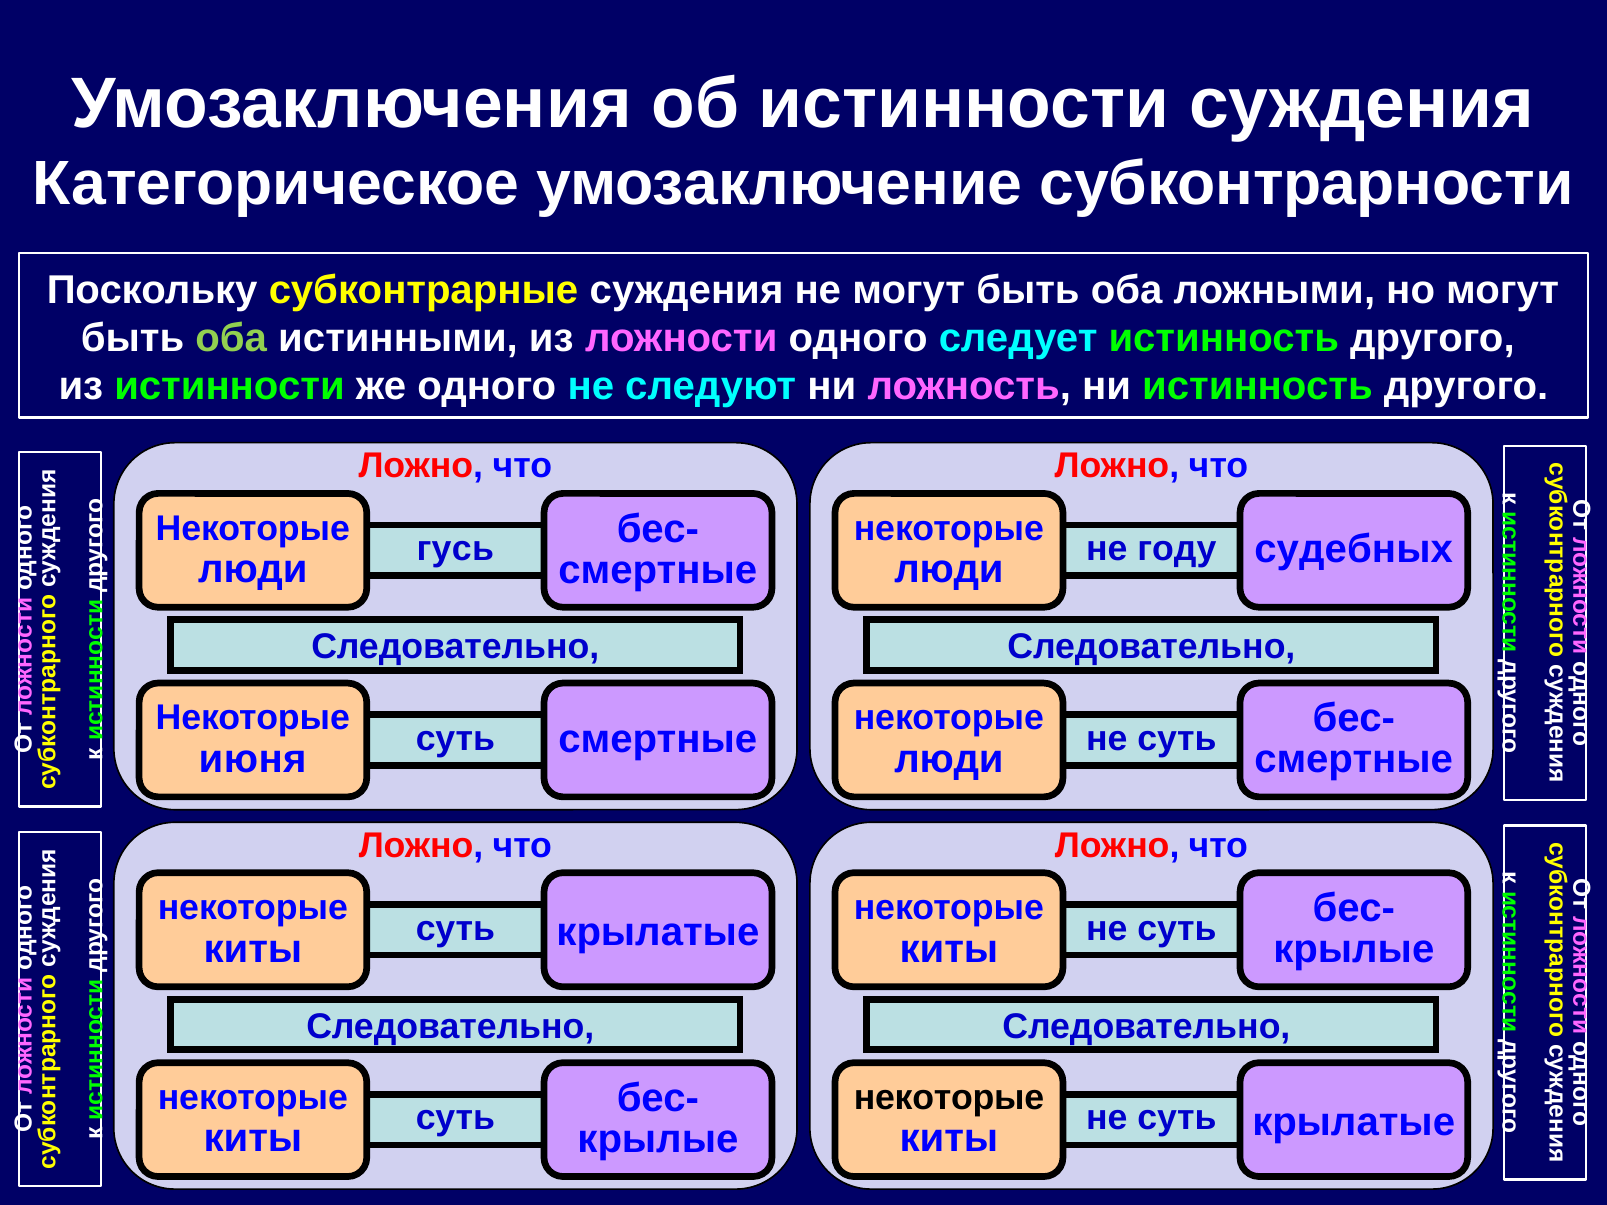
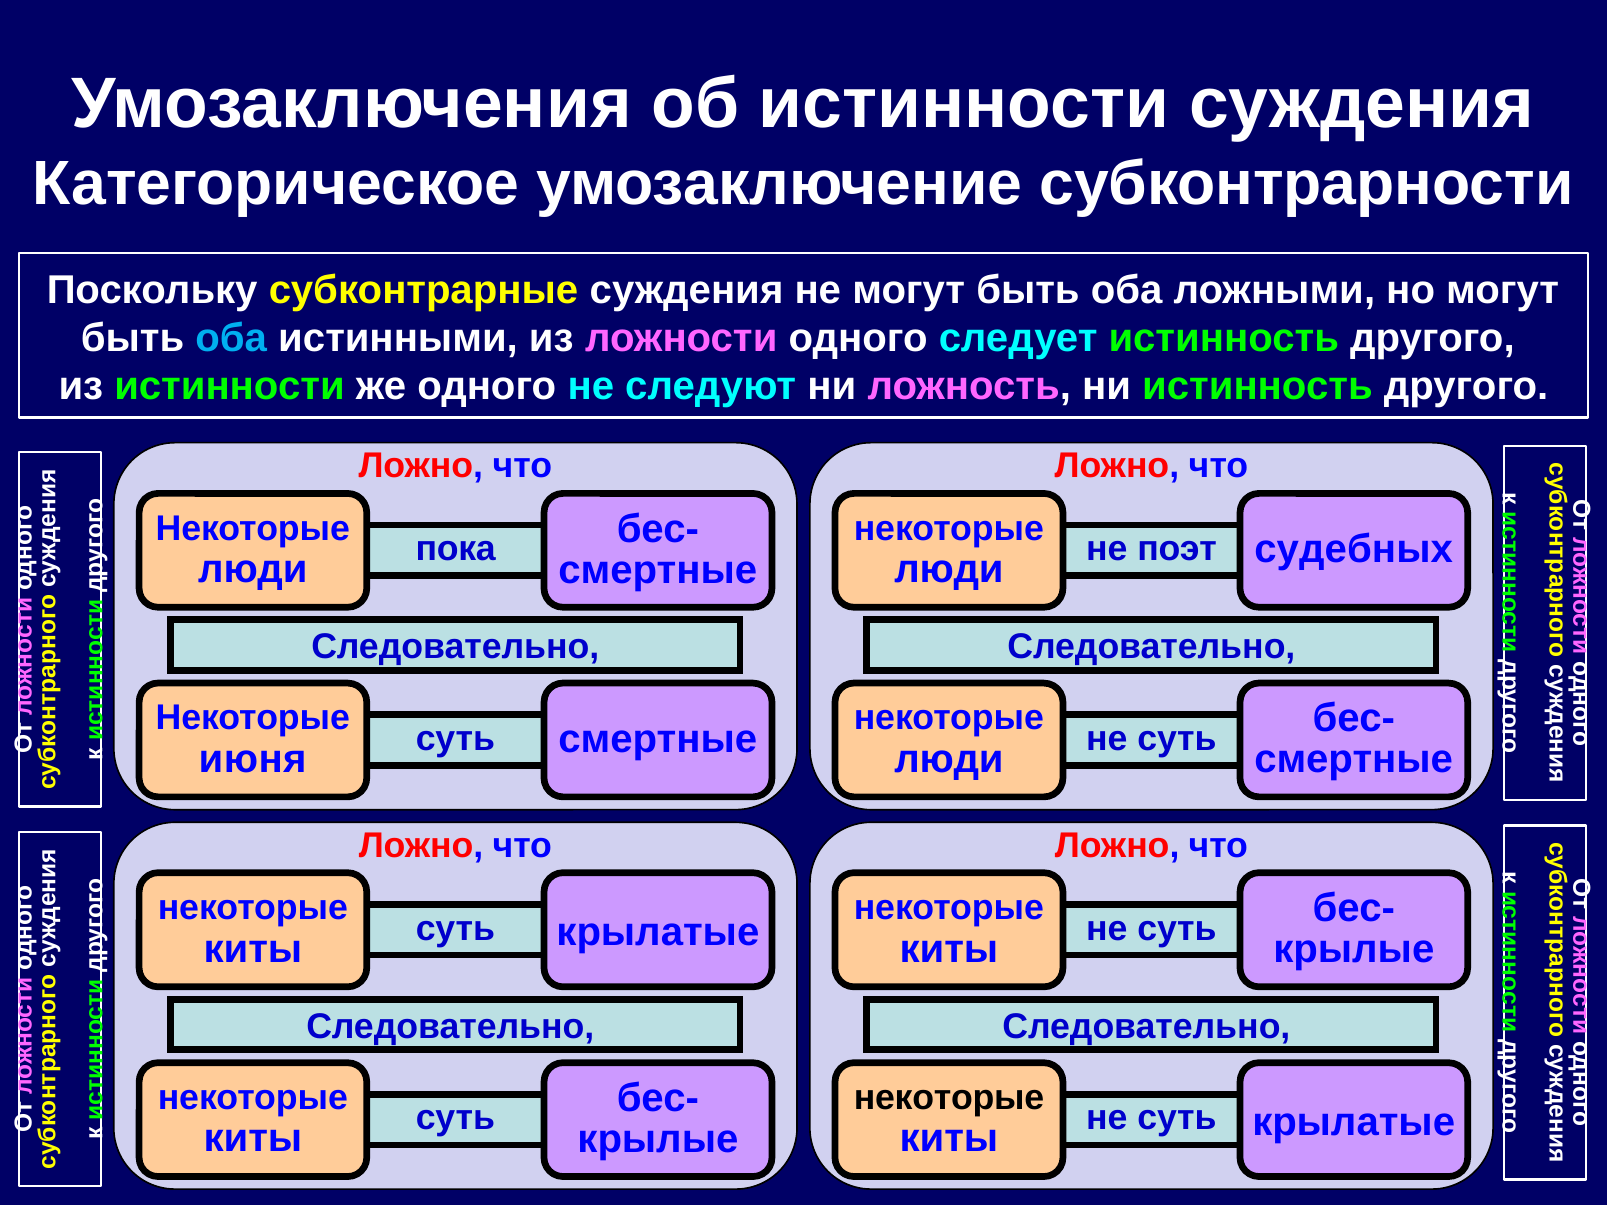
оба colour: light green -> light blue (231, 338)
гусь: гусь -> пока (456, 549)
году: году -> поэт (1177, 549)
